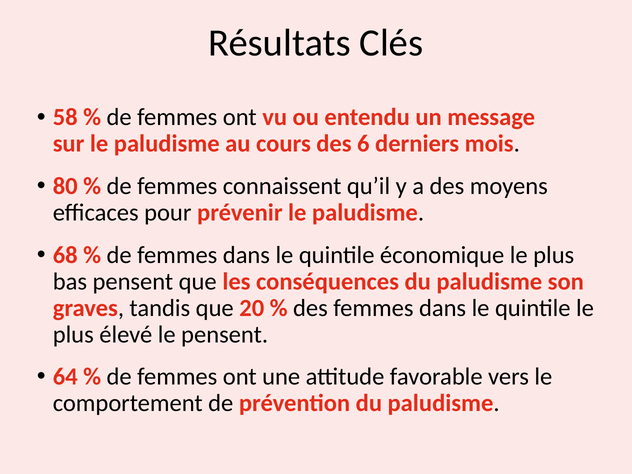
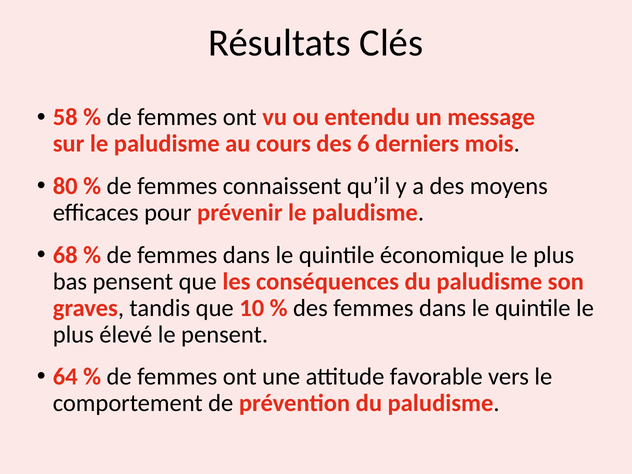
20: 20 -> 10 (252, 308)
